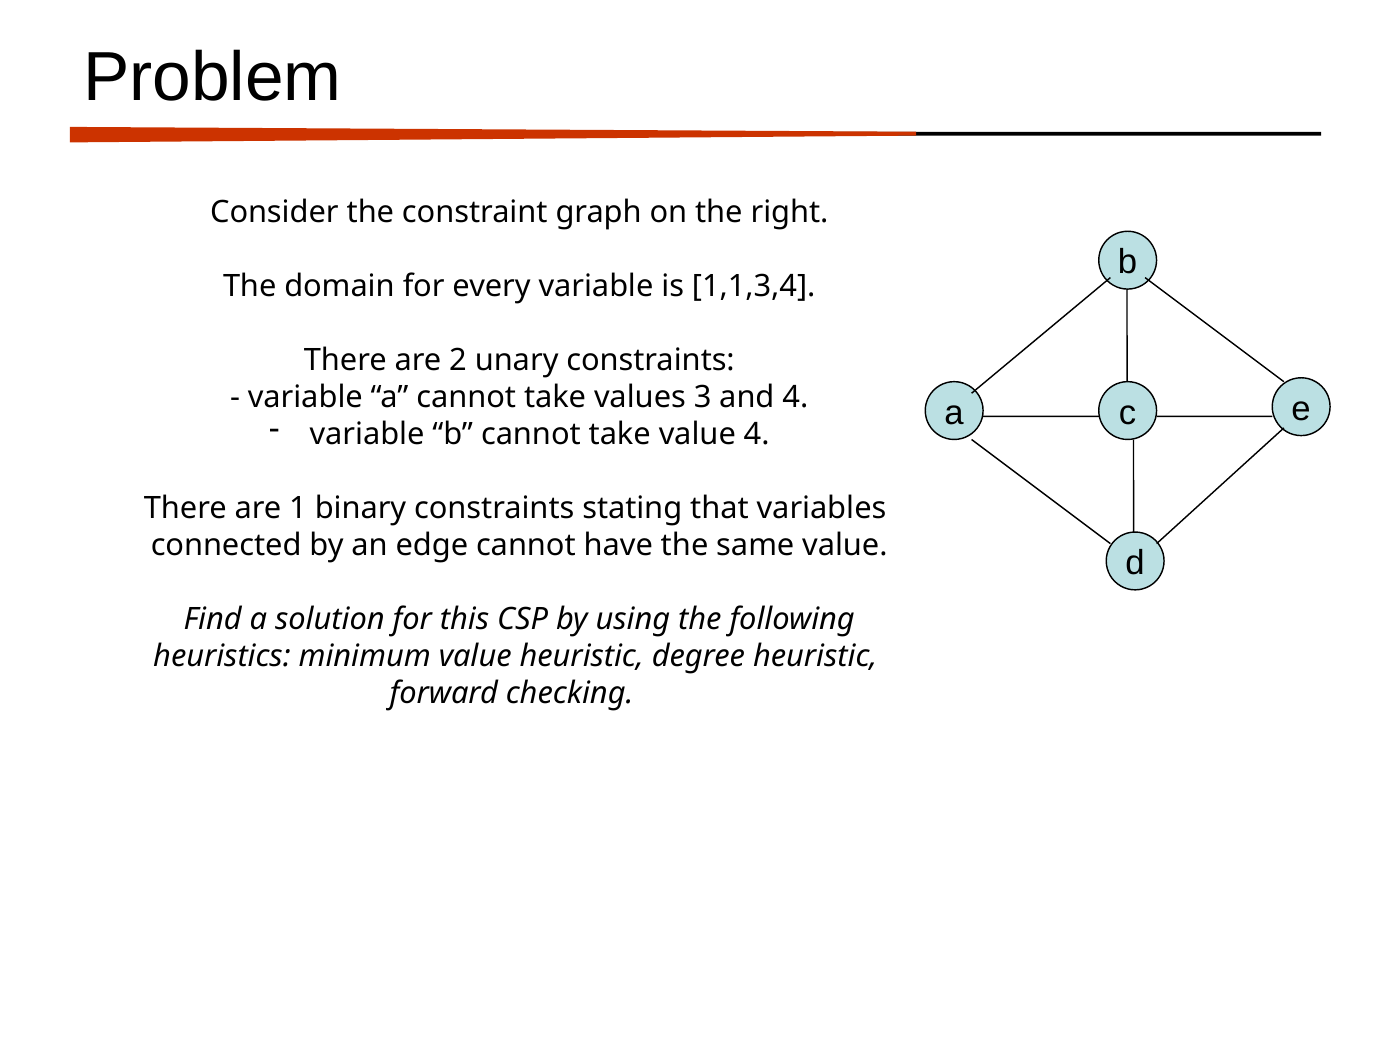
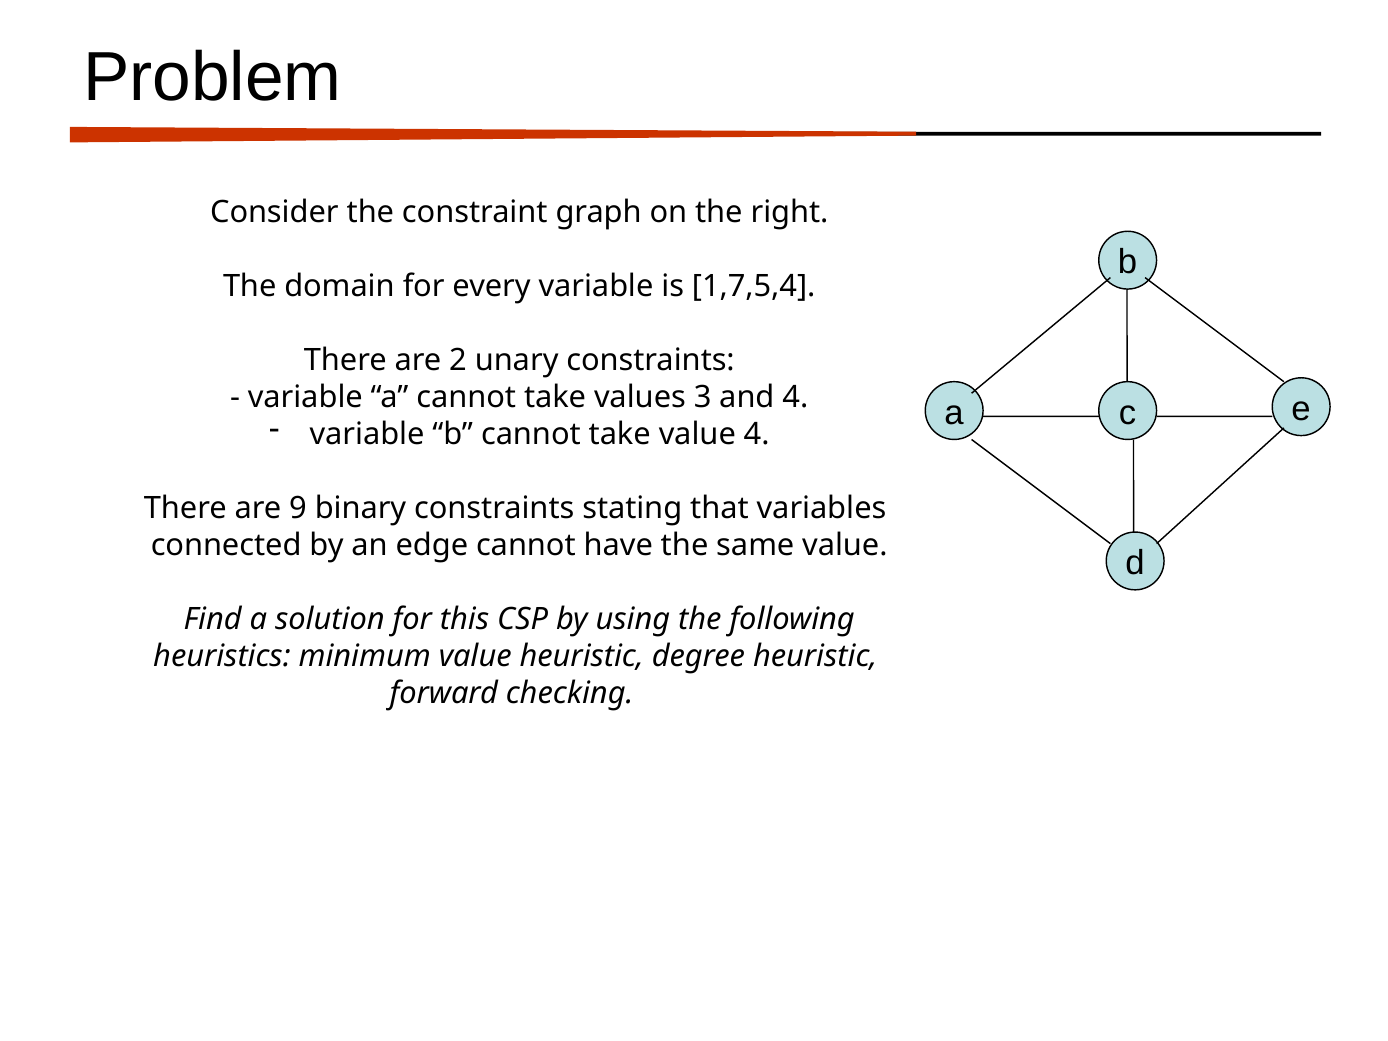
1,1,3,4: 1,1,3,4 -> 1,7,5,4 (754, 287)
1: 1 -> 9 (298, 508)
